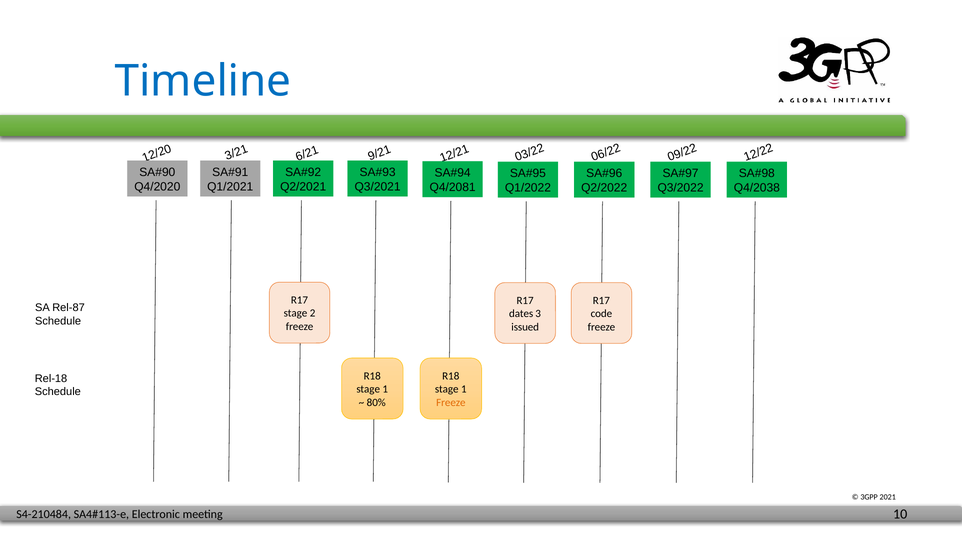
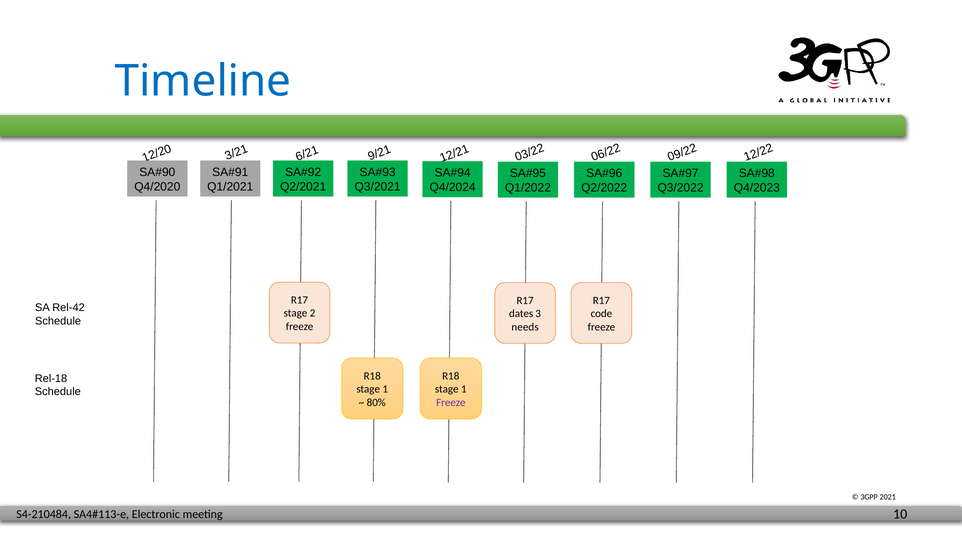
Q4/2081: Q4/2081 -> Q4/2024 (453, 187)
Q4/2038: Q4/2038 -> Q4/2023 (757, 188)
Rel-87: Rel-87 -> Rel-42 (69, 308)
issued: issued -> needs (525, 327)
Freeze colour: orange -> purple (451, 403)
